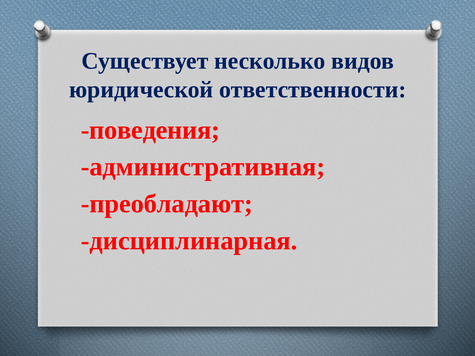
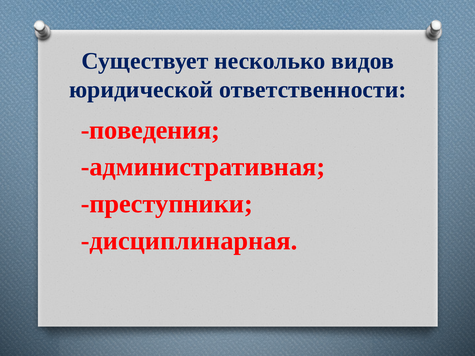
преобладают: преобладают -> преступники (167, 204)
